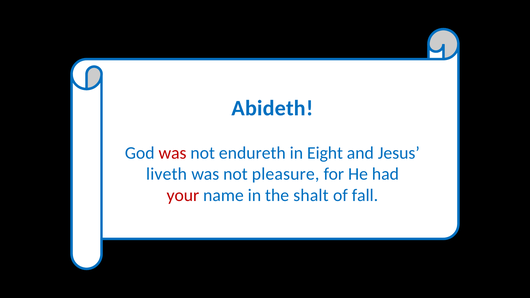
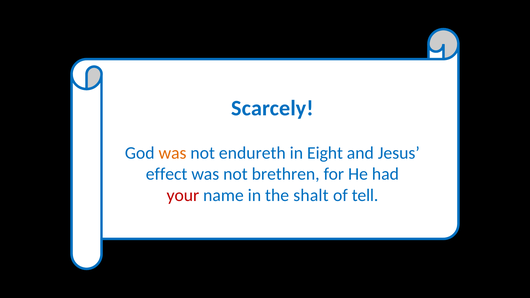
Abideth: Abideth -> Scarcely (272, 108)
was colour: red -> orange (173, 153)
liveth: liveth -> effect (167, 174)
pleasure: pleasure -> brethren (286, 174)
fall: fall -> tell (365, 195)
